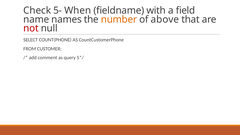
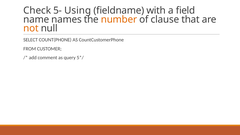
When: When -> Using (78, 10)
above: above -> clause (165, 19)
not colour: red -> orange (31, 28)
